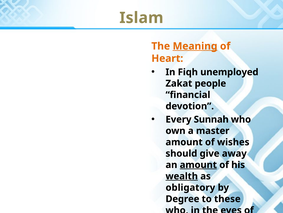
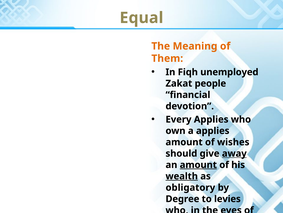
Islam: Islam -> Equal (141, 18)
Meaning underline: present -> none (195, 46)
Heart: Heart -> Them (167, 58)
Every Sunnah: Sunnah -> Applies (211, 119)
a master: master -> applies (213, 130)
away underline: none -> present (234, 153)
these: these -> levies (227, 198)
